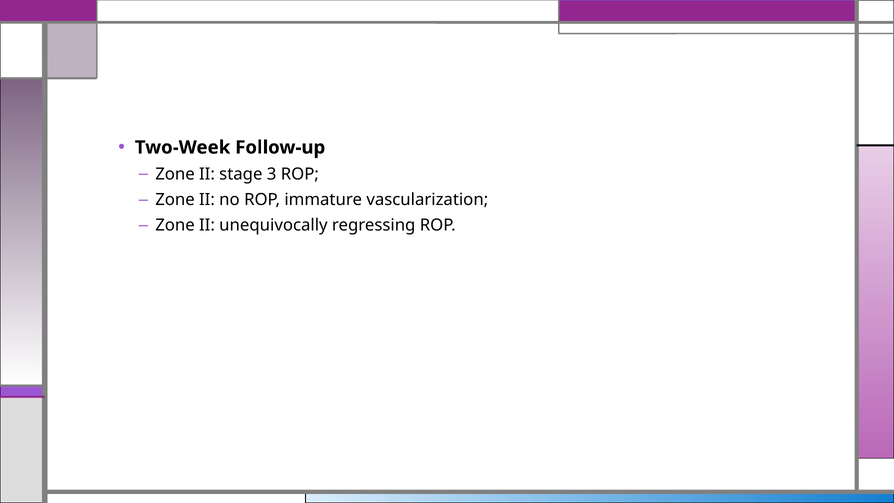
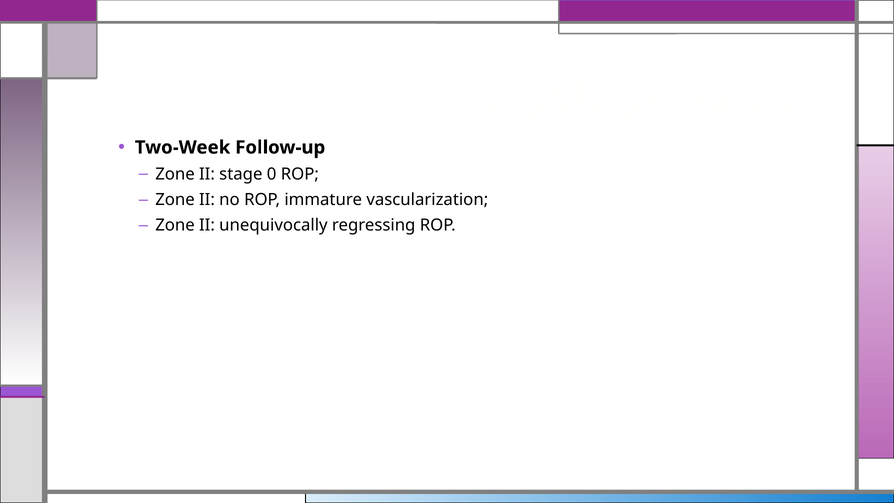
3: 3 -> 0 (272, 174)
